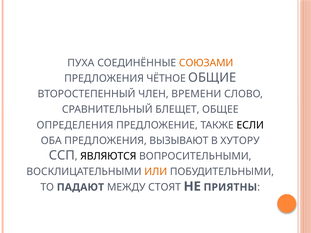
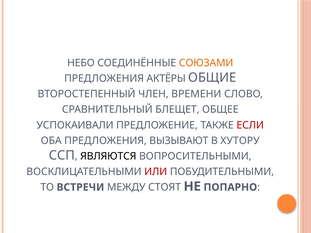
ПУХА: ПУХА -> НЕБО (81, 63)
ЧЁТНОЕ: ЧЁТНОЕ -> АКТЁРЫ (166, 79)
ОПРЕДЕЛЕНИЯ: ОПРЕДЕЛЕНИЯ -> УСПОКАИВАЛИ (75, 125)
ЕСЛИ colour: black -> red (250, 125)
ИЛИ colour: orange -> red (156, 172)
ПАДАЮТ: ПАДАЮТ -> ВСТРЕЧИ (80, 187)
ПРИЯТНЫ: ПРИЯТНЫ -> ПОПАРНО (230, 187)
